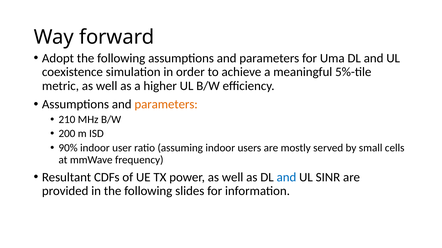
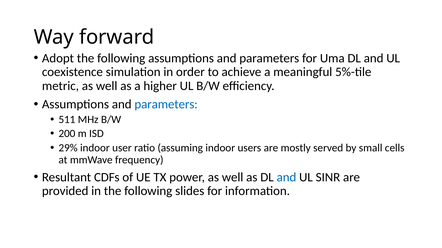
parameters colour: orange -> blue (166, 105)
210: 210 -> 511 (67, 120)
90%: 90% -> 29% (68, 148)
